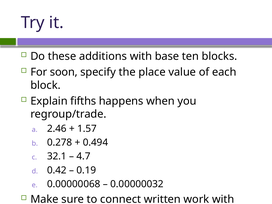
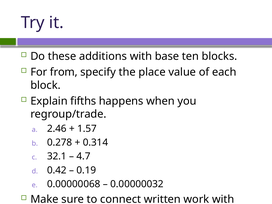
soon: soon -> from (64, 72)
0.494: 0.494 -> 0.314 (95, 142)
